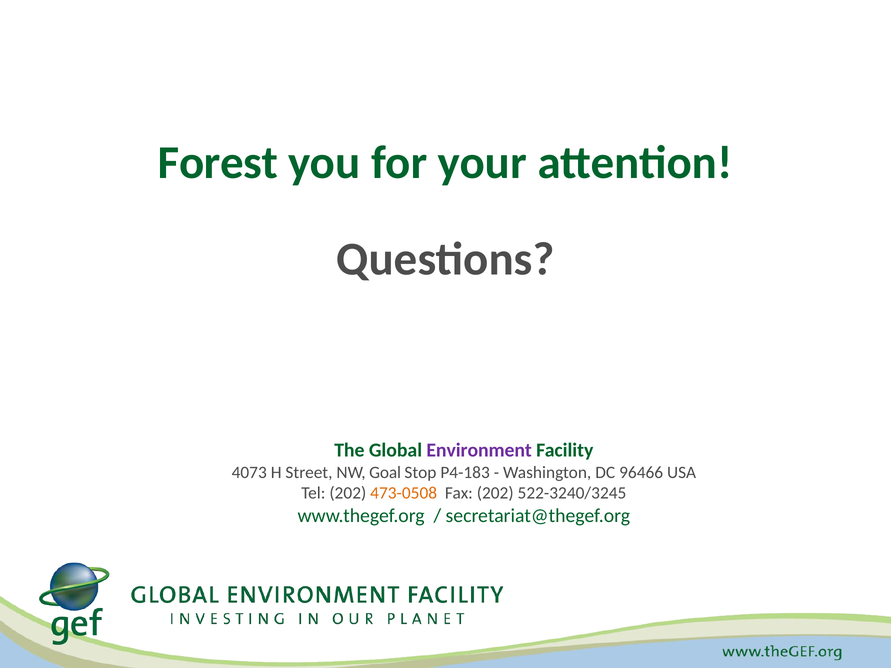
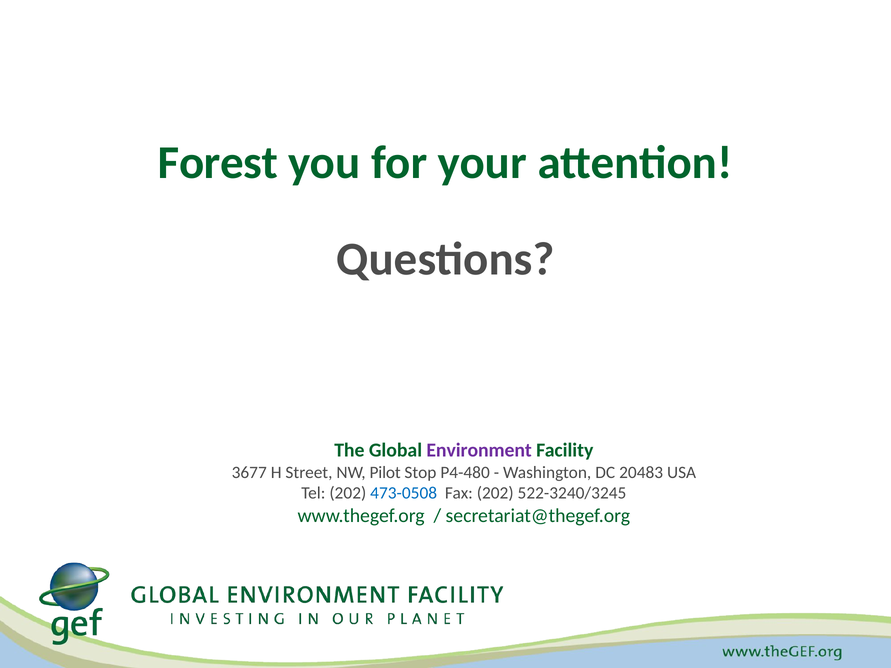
4073: 4073 -> 3677 (249, 473)
Goal: Goal -> Pilot (385, 473)
P4-183: P4-183 -> P4-480 (465, 473)
96466: 96466 -> 20483 (641, 473)
473-0508 colour: orange -> blue (404, 493)
